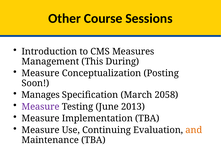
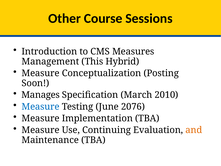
During: During -> Hybrid (122, 61)
2058: 2058 -> 2010 (166, 95)
Measure colour: purple -> blue (41, 106)
2013: 2013 -> 2076 (133, 106)
